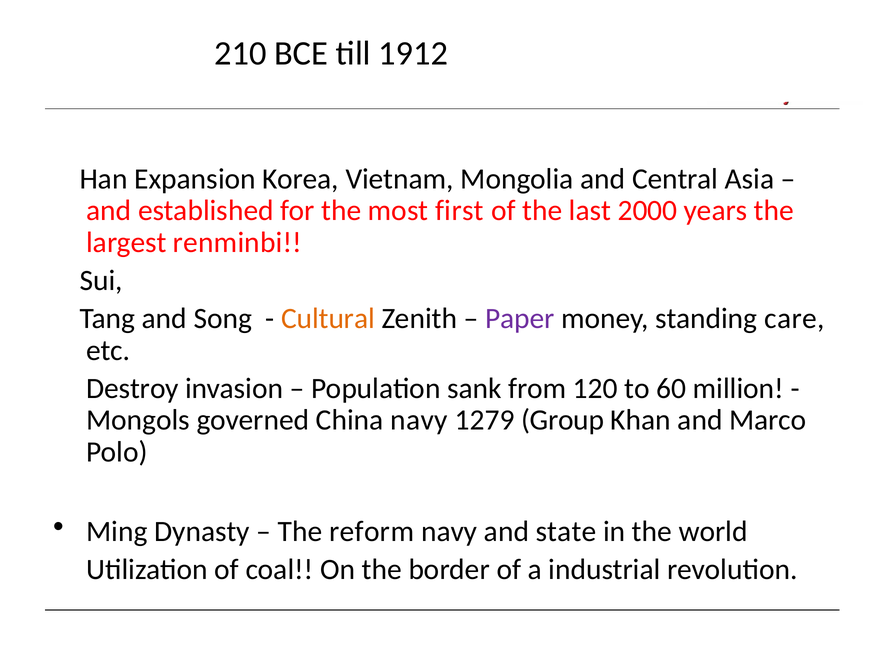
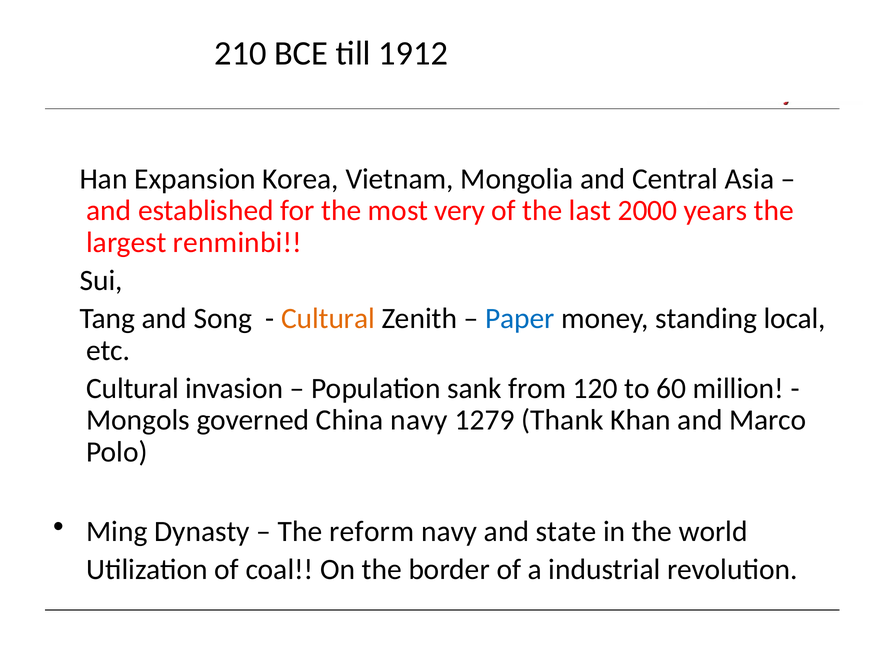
first: first -> very (460, 211)
Paper colour: purple -> blue (520, 319)
care: care -> local (795, 319)
Destroy: Destroy -> Cultural (133, 389)
Group: Group -> Thank (562, 421)
